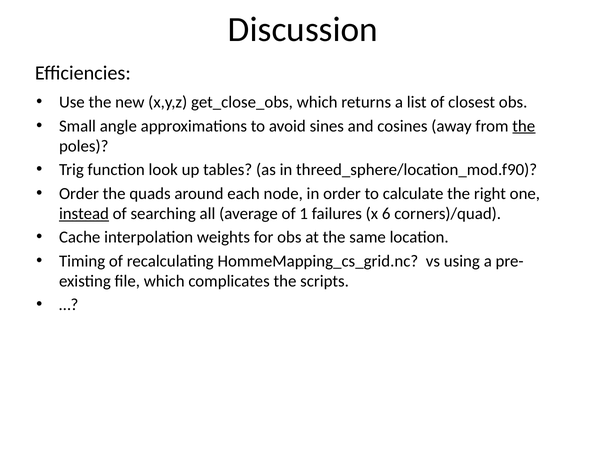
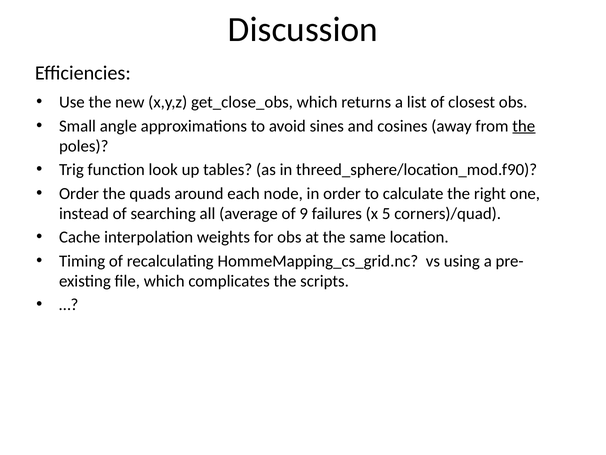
instead underline: present -> none (84, 213)
1: 1 -> 9 (304, 213)
6: 6 -> 5 (386, 213)
